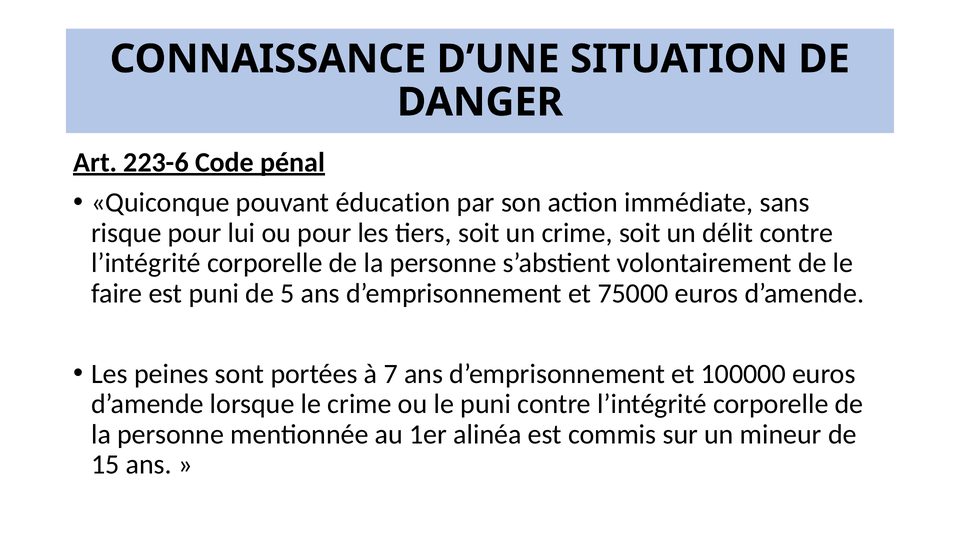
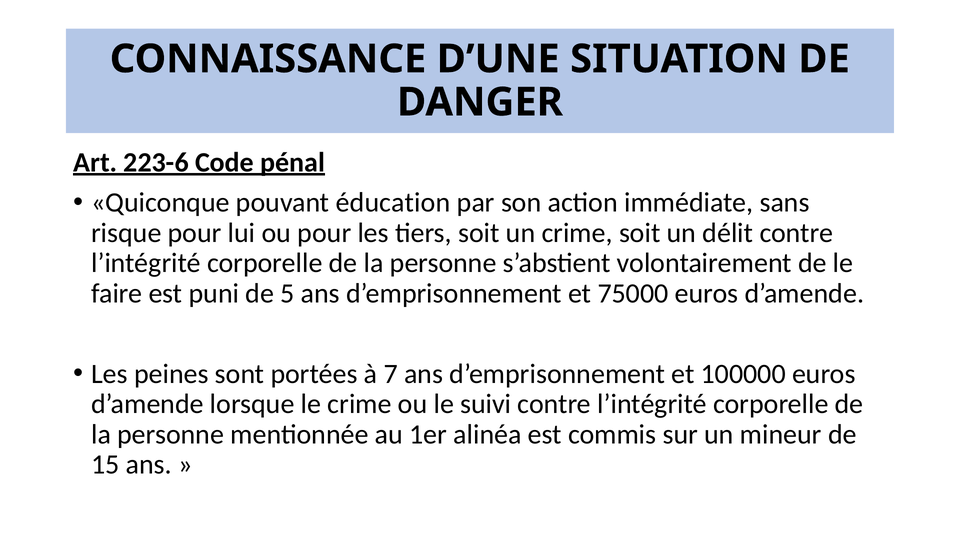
le puni: puni -> suivi (486, 404)
